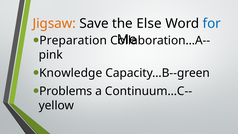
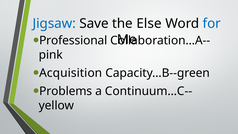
Jigsaw colour: orange -> blue (54, 23)
Preparation: Preparation -> Professional (73, 41)
Knowledge: Knowledge -> Acquisition (71, 73)
